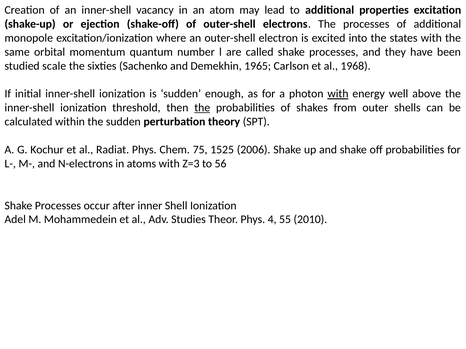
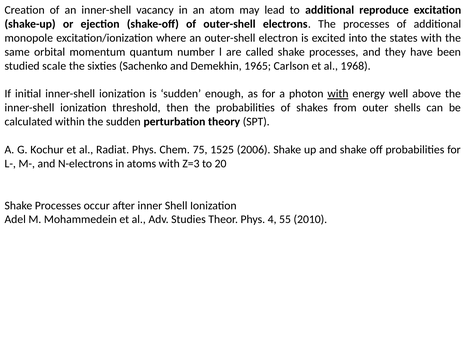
properties: properties -> reproduce (384, 10)
the underline: present -> none (202, 108)
56: 56 -> 20 (221, 164)
